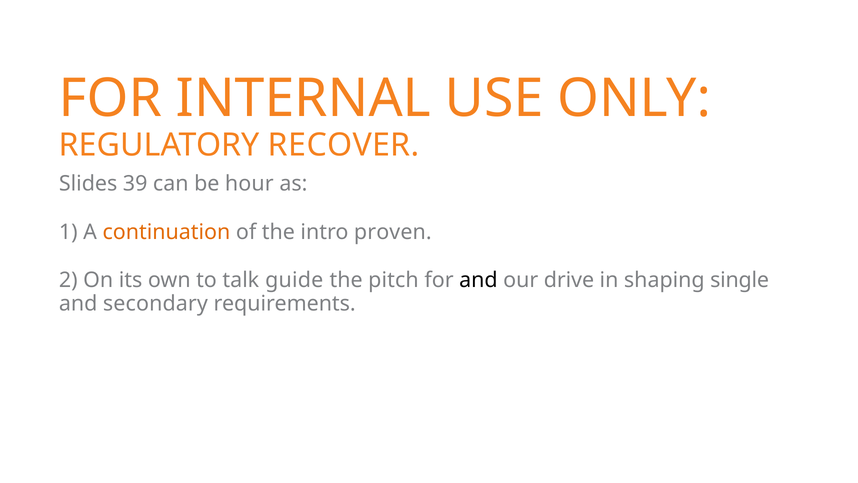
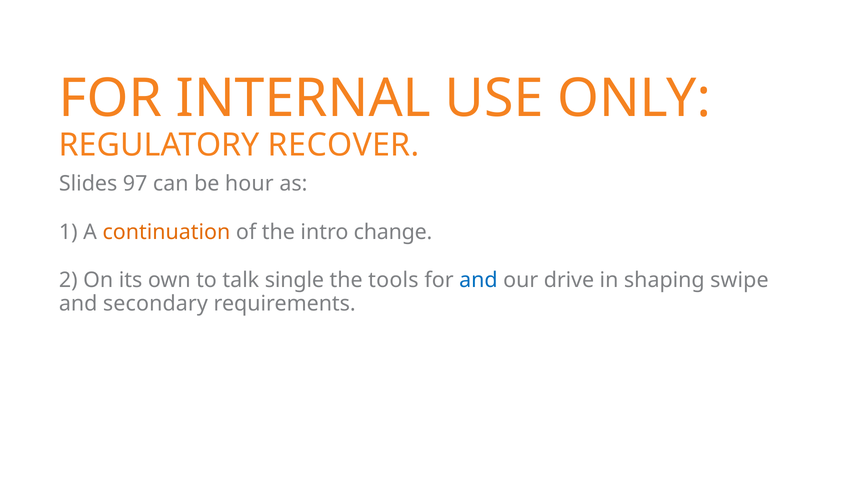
39: 39 -> 97 (135, 184)
proven: proven -> change (393, 232)
guide: guide -> single (294, 280)
pitch: pitch -> tools (393, 280)
and colour: black -> blue (478, 280)
single: single -> swipe (739, 280)
